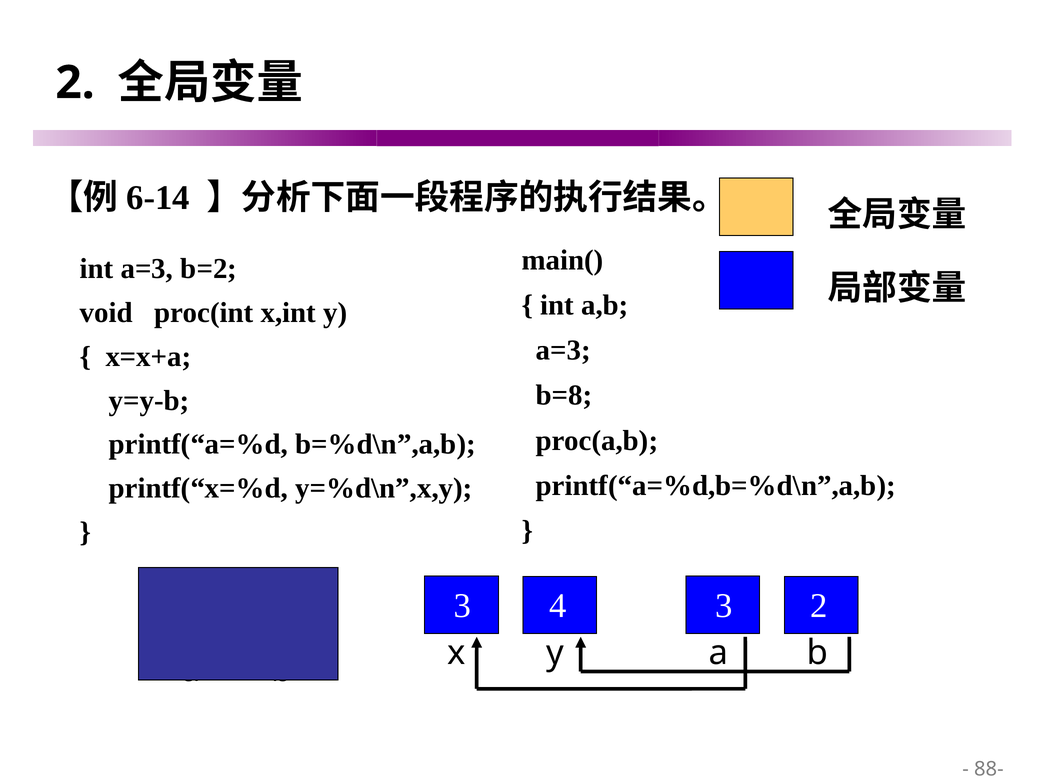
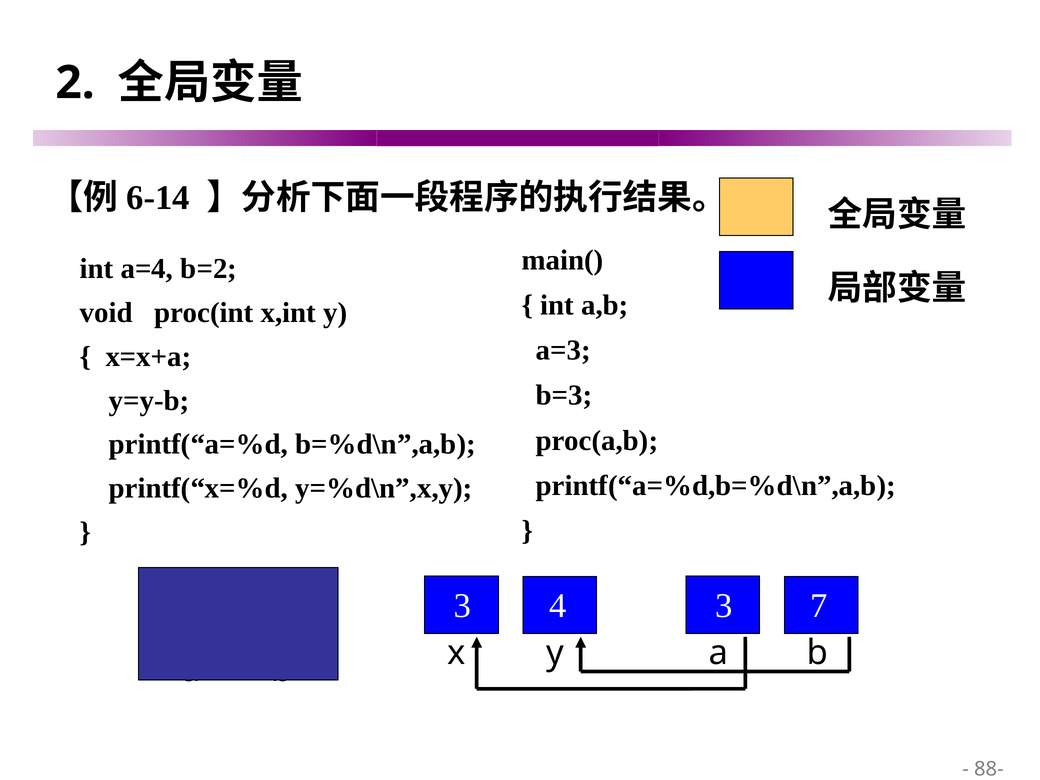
int a=3: a=3 -> a=4 (147, 269)
b=8: b=8 -> b=3 (564, 395)
3 2: 2 -> 7 (819, 606)
